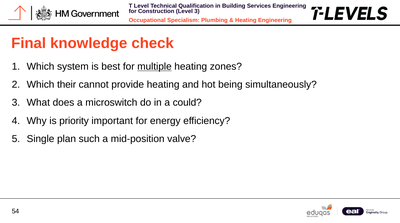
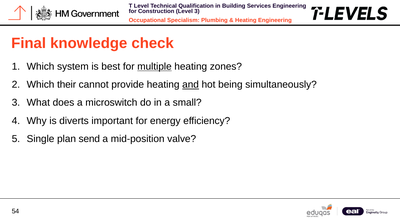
and underline: none -> present (191, 85)
could: could -> small (187, 103)
priority: priority -> diverts (74, 121)
such: such -> send (89, 139)
